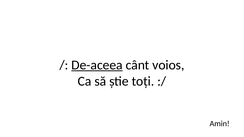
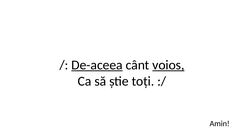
voios underline: none -> present (168, 65)
